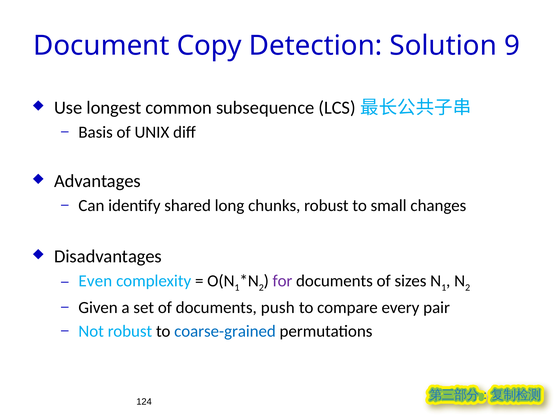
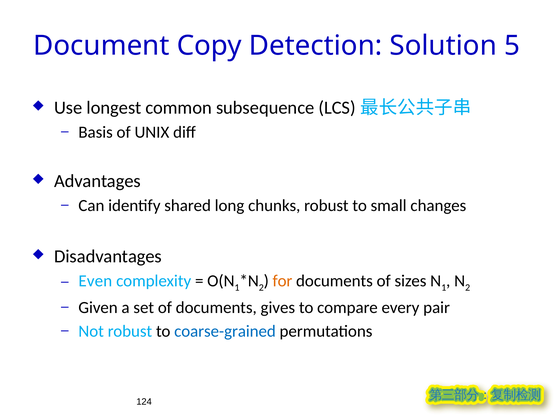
9: 9 -> 5 (512, 46)
for colour: purple -> orange (282, 281)
push: push -> gives (278, 308)
